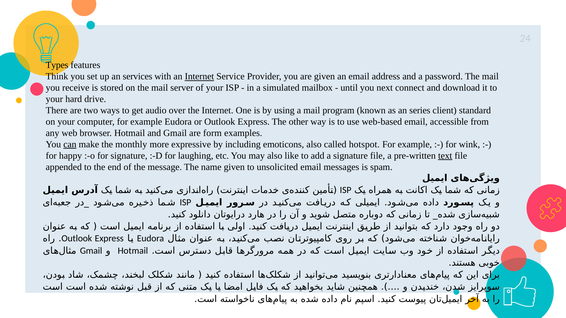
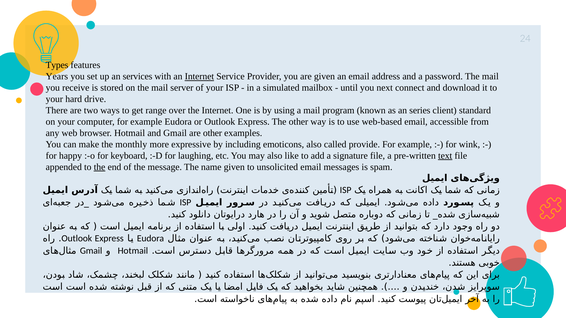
Think: Think -> Years (57, 77)
audio: audio -> range (156, 111)
are form: form -> other (213, 133)
can underline: present -> none (70, 145)
hotspot: hotspot -> provide (364, 145)
for signature: signature -> keyboard (129, 156)
the underline: none -> present (100, 167)
